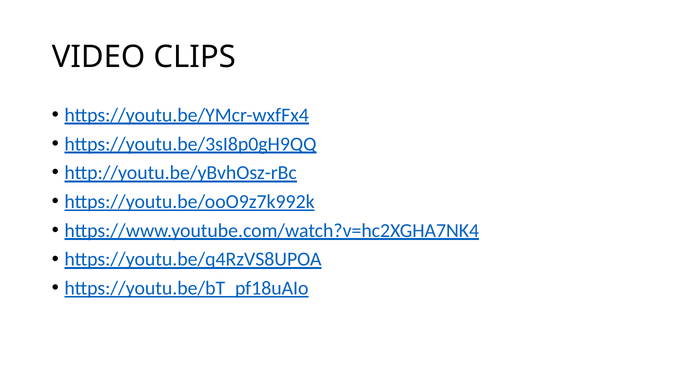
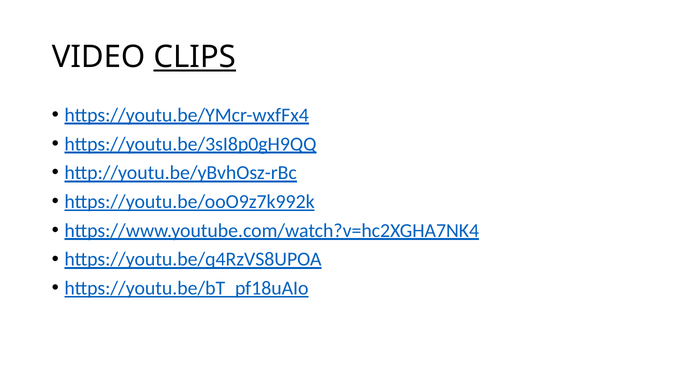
CLIPS underline: none -> present (195, 57)
